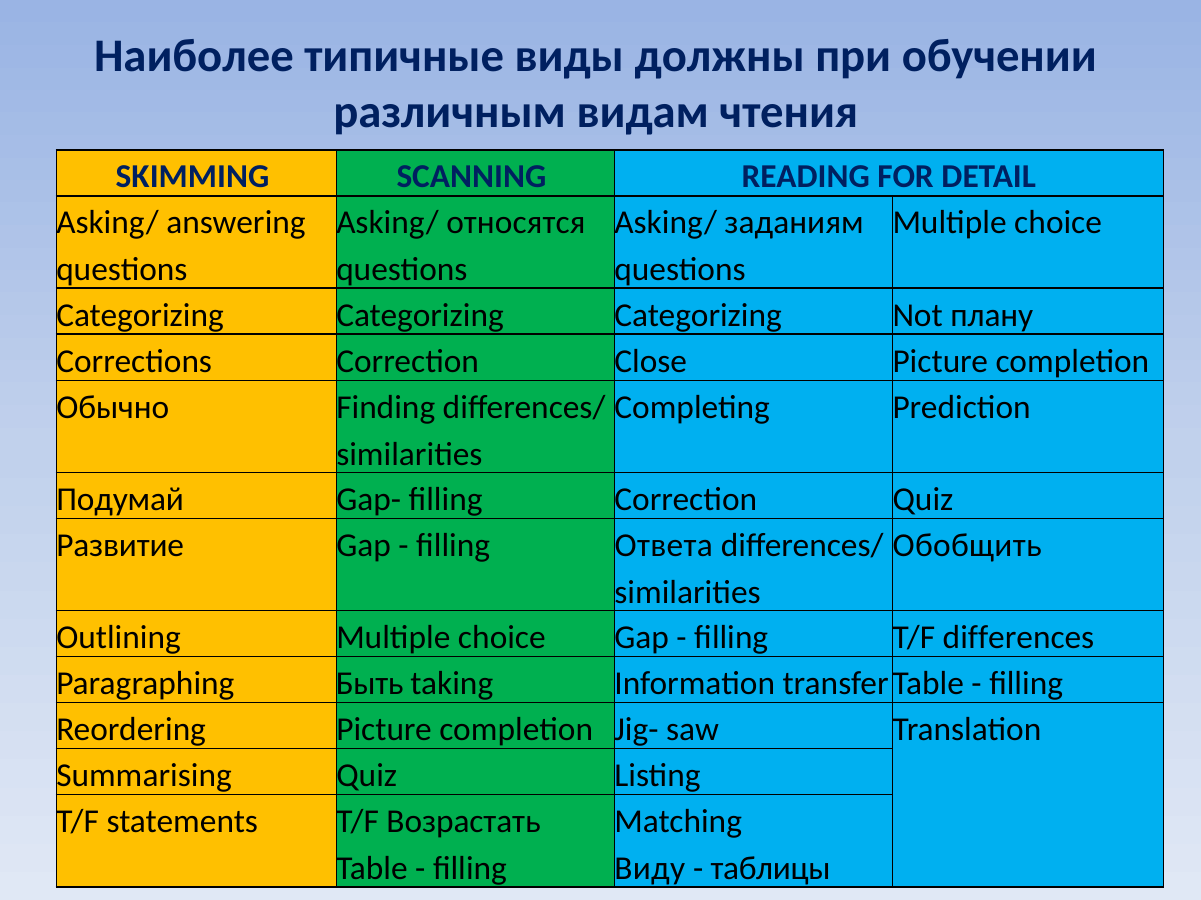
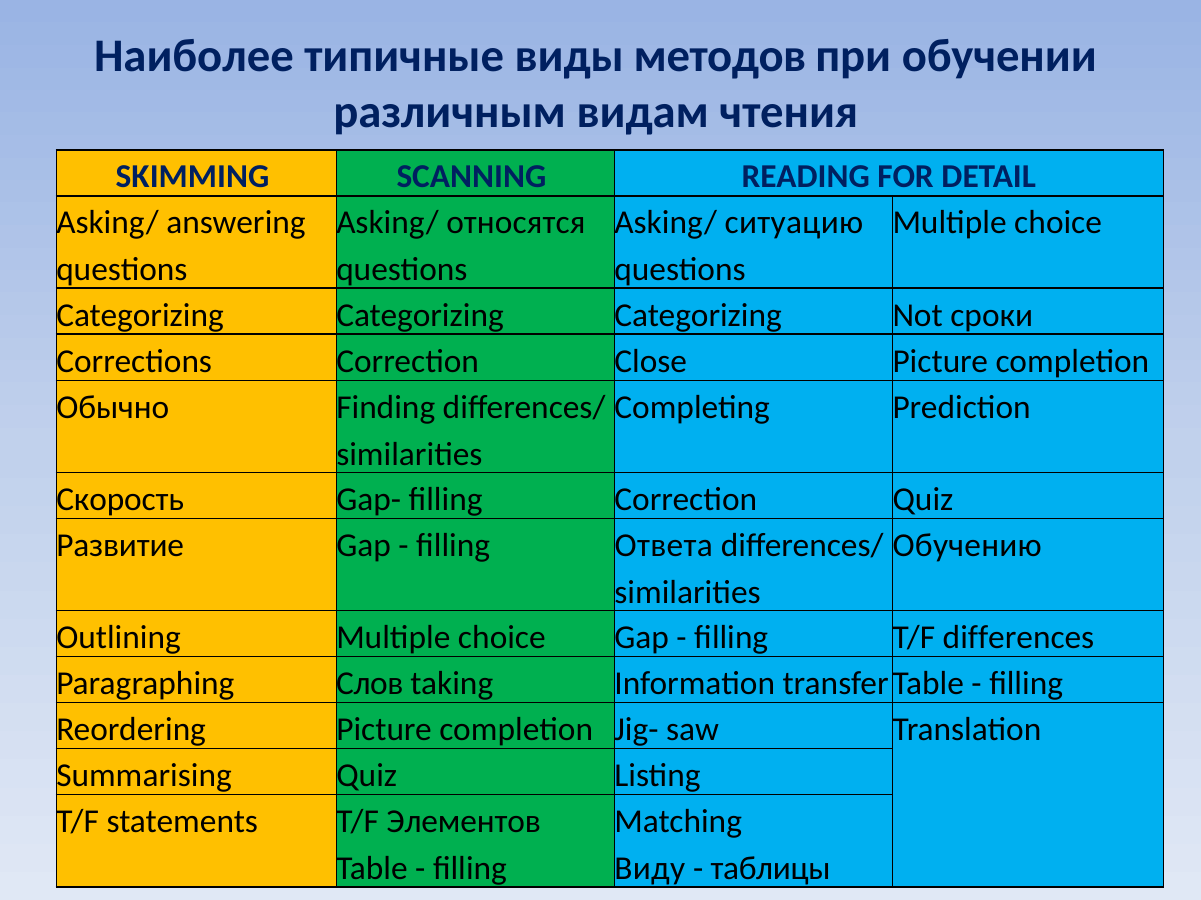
должны: должны -> методов (720, 56)
заданиям: заданиям -> ситуацию (794, 223)
плану: плану -> сроки (992, 315)
Подумай: Подумай -> Скорость (120, 500)
Обобщить: Обобщить -> Обучению (967, 546)
Быть: Быть -> Слов (370, 684)
Возрастать: Возрастать -> Элементов (464, 822)
